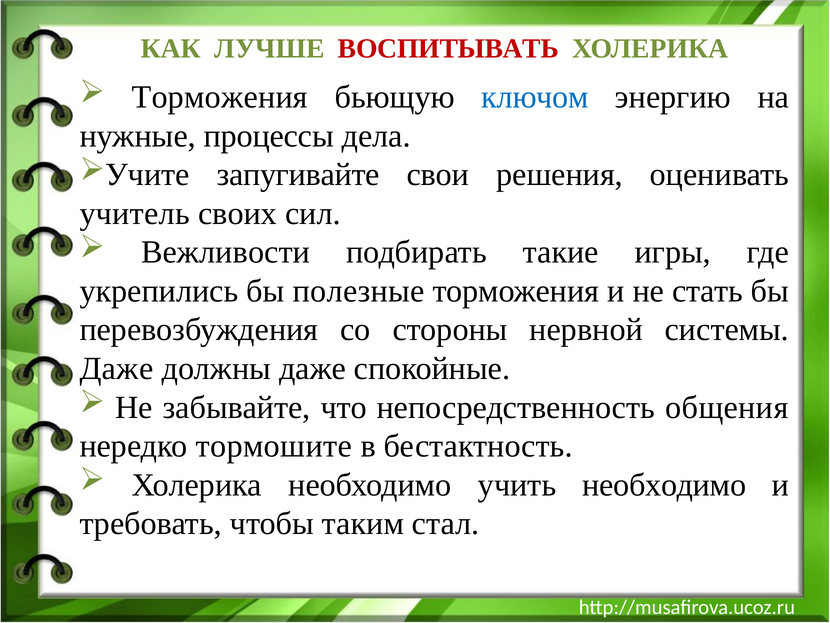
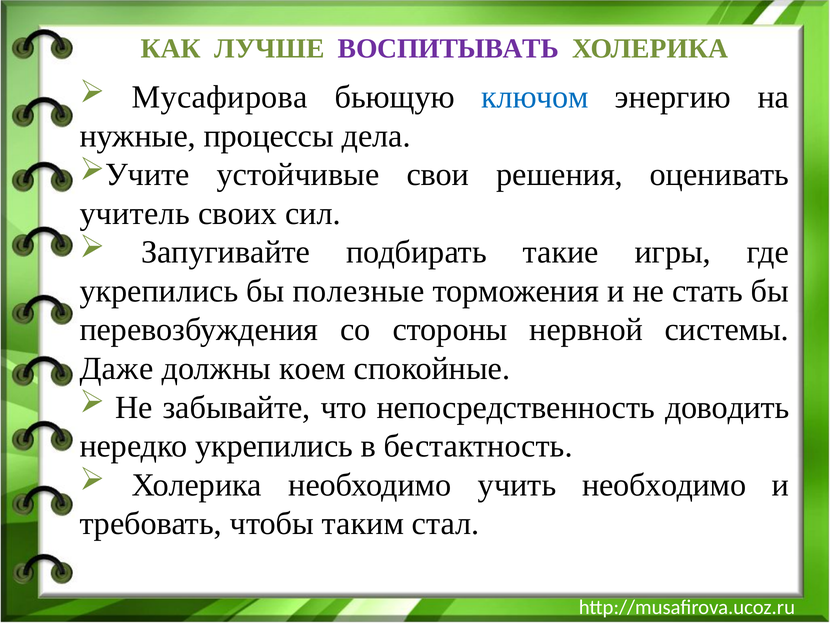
ВОСПИТЫВАТЬ colour: red -> purple (448, 49)
Торможения: Торможения -> Мусафирова (220, 97)
запугивайте: запугивайте -> устойчивые (298, 175)
Вежливости: Вежливости -> Запугивайте (226, 252)
должны даже: даже -> коем (312, 368)
общения: общения -> доводить (727, 407)
нередко тормошите: тормошите -> укрепились (274, 446)
